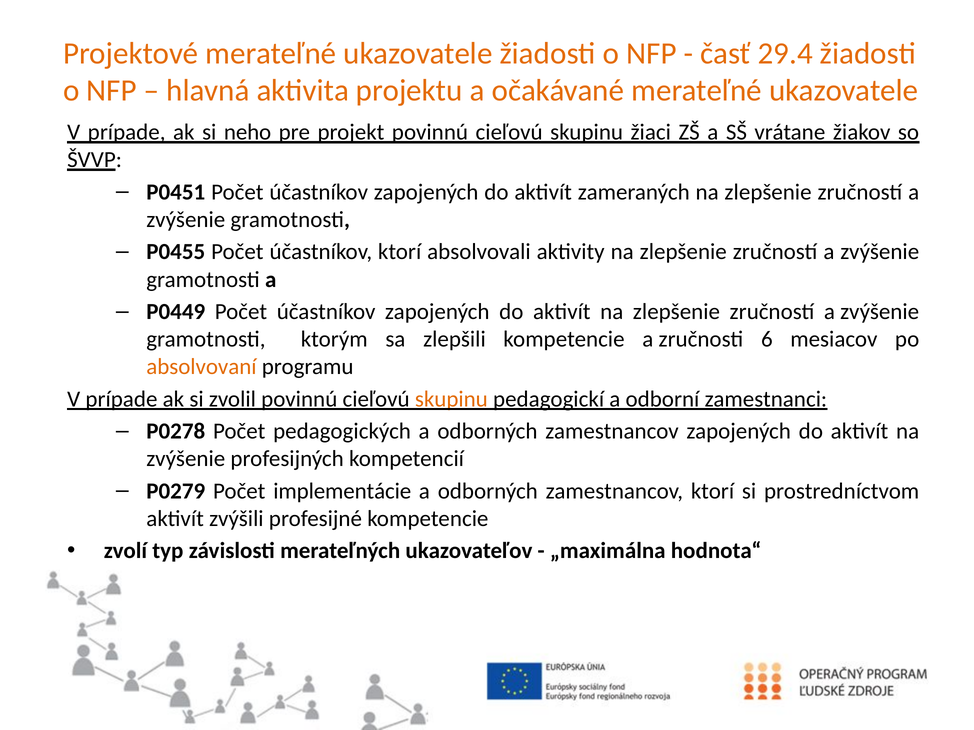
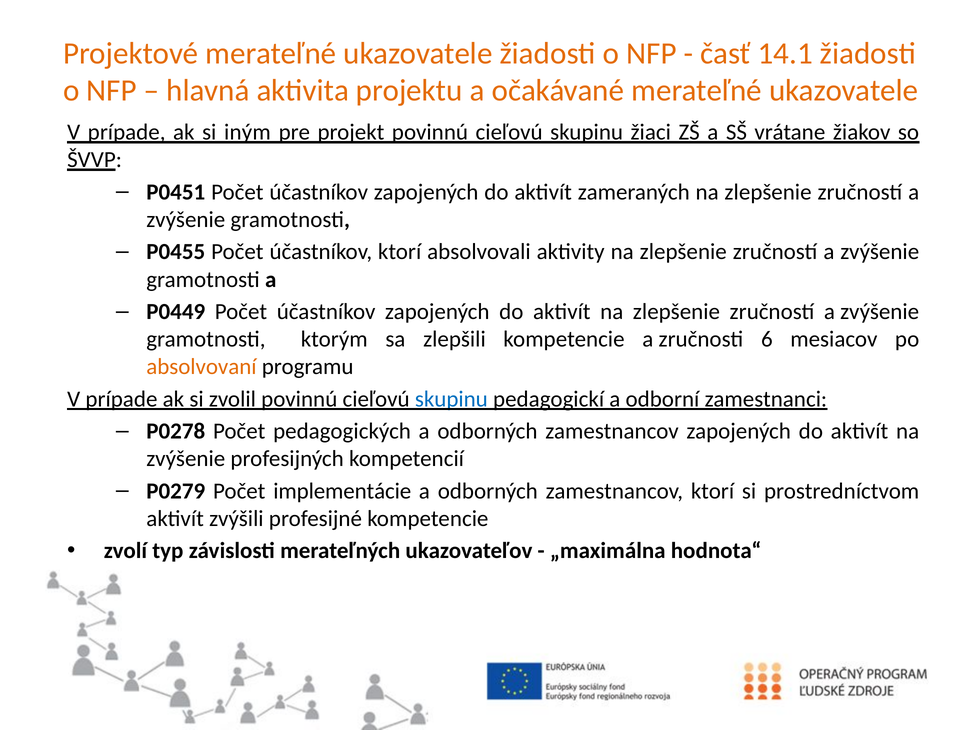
29.4: 29.4 -> 14.1 (785, 53)
neho: neho -> iným (247, 132)
skupinu colour: orange -> blue (451, 399)
